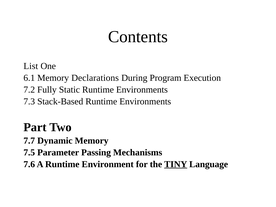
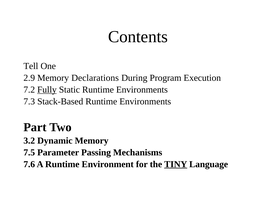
List: List -> Tell (31, 66)
6.1: 6.1 -> 2.9 (29, 78)
Fully underline: none -> present (47, 90)
7.7: 7.7 -> 3.2 (29, 141)
